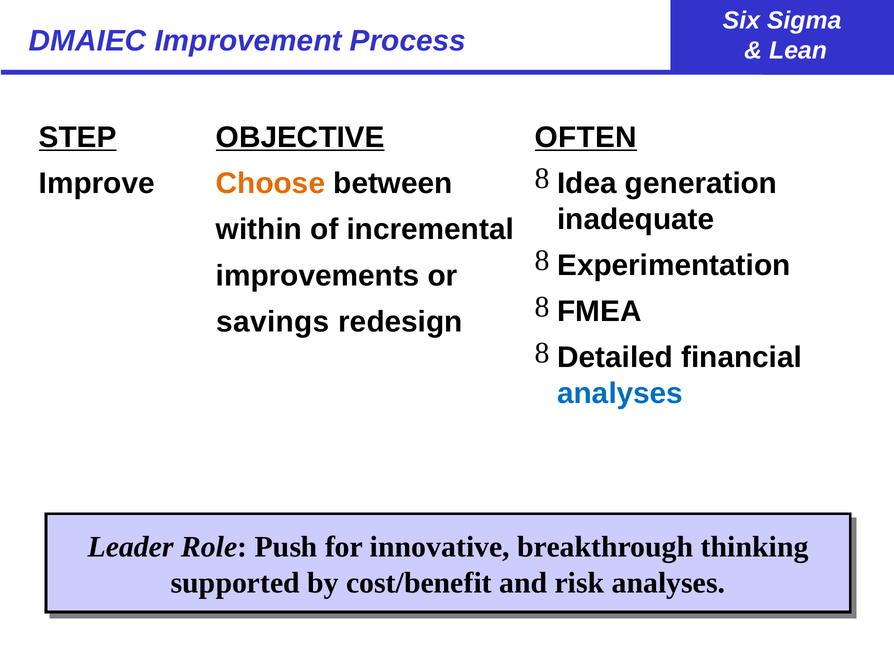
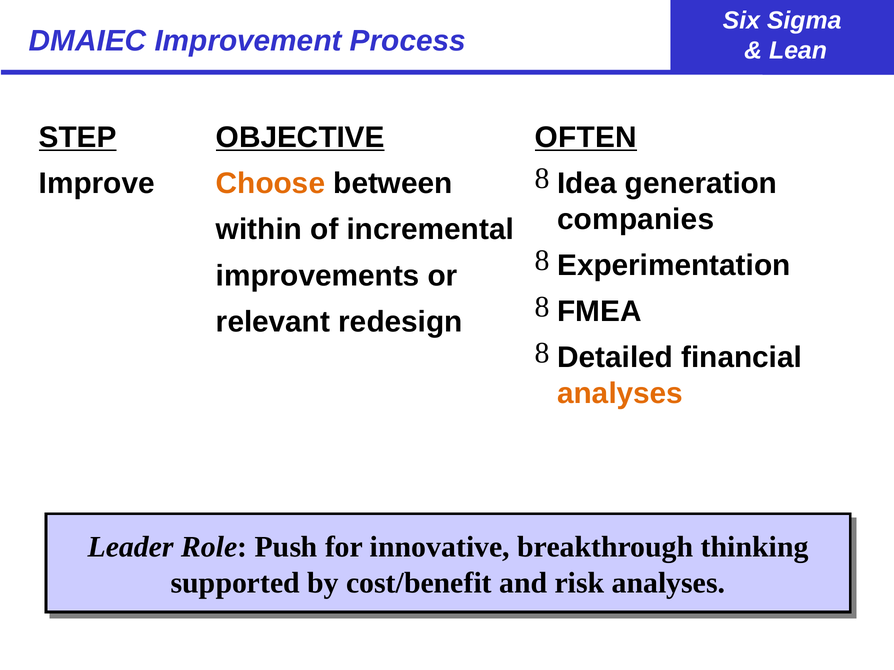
inadequate: inadequate -> companies (636, 219)
savings: savings -> relevant (273, 322)
analyses colour: blue -> orange (620, 394)
